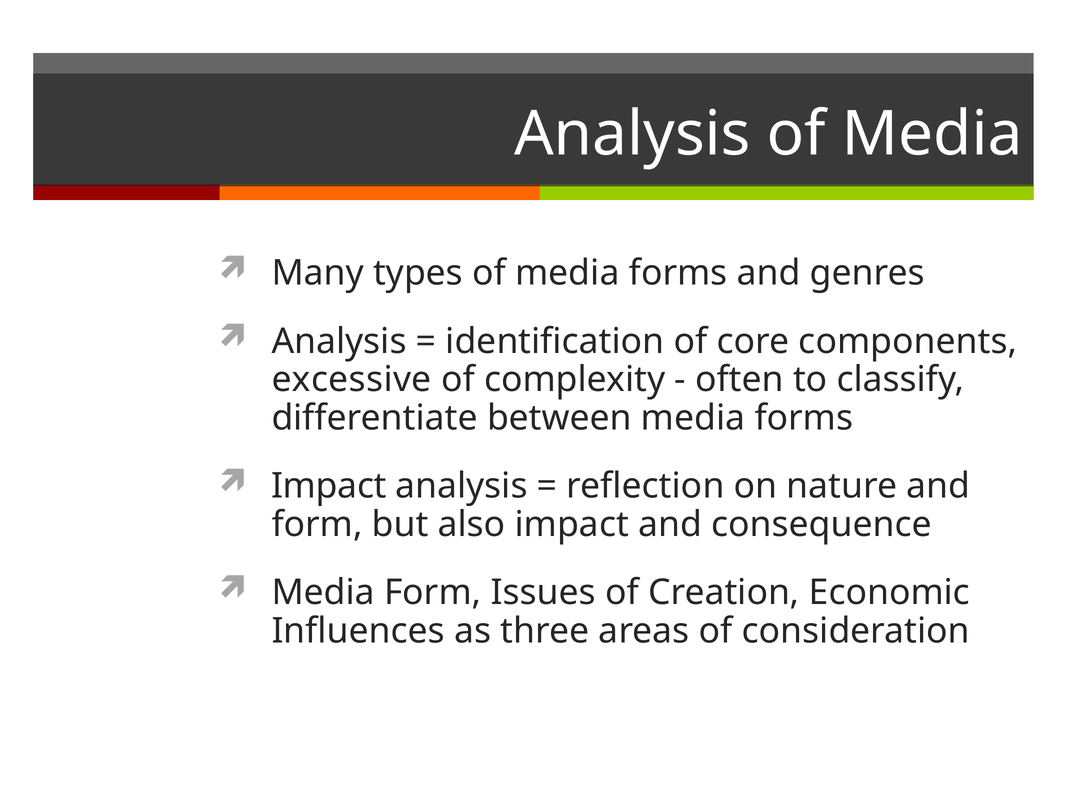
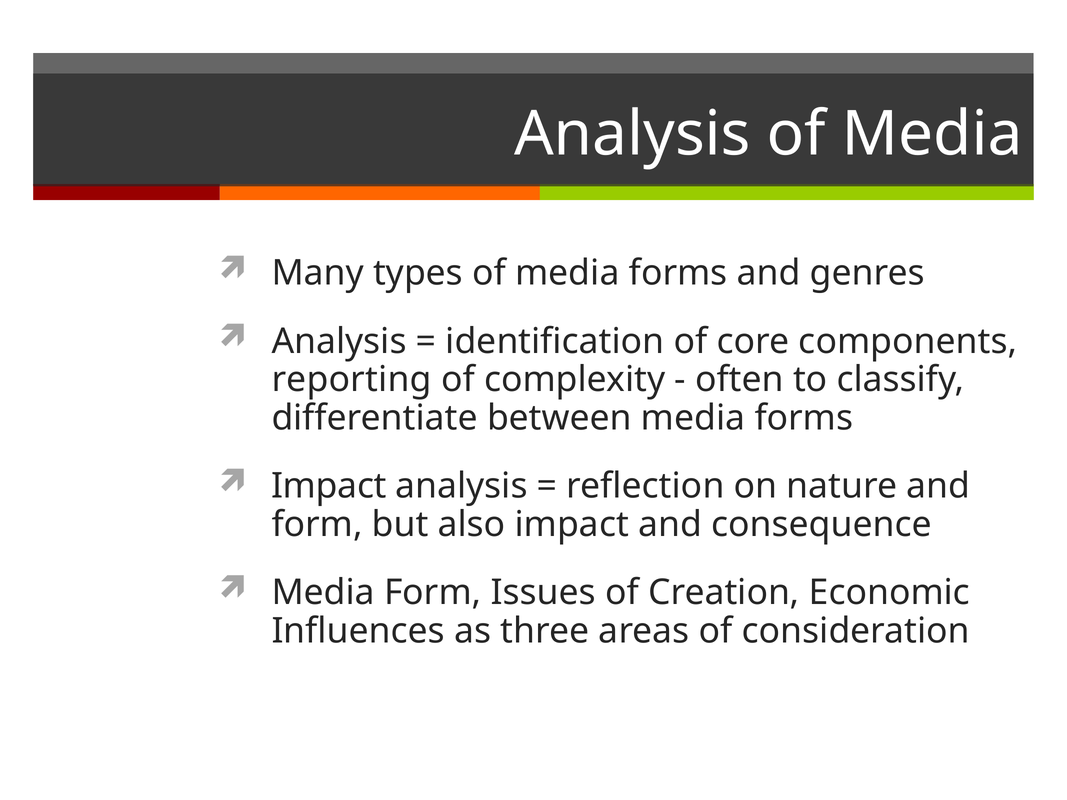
excessive: excessive -> reporting (352, 380)
